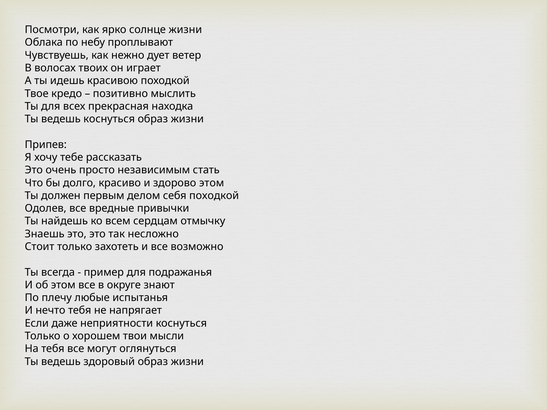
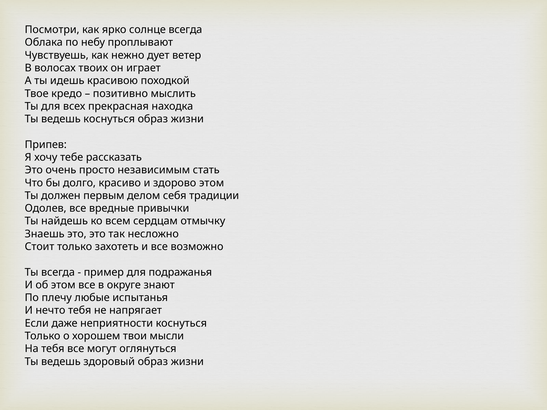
солнце жизни: жизни -> всегда (185, 30)
себя походкой: походкой -> традиции (214, 196)
